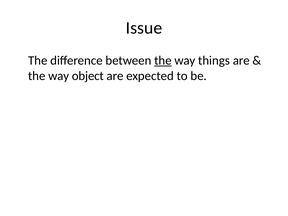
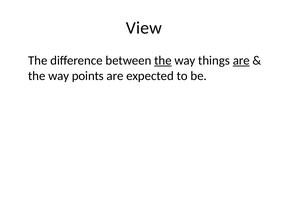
Issue: Issue -> View (144, 28)
are underline: none -> present (241, 60)
object: object -> points (88, 76)
